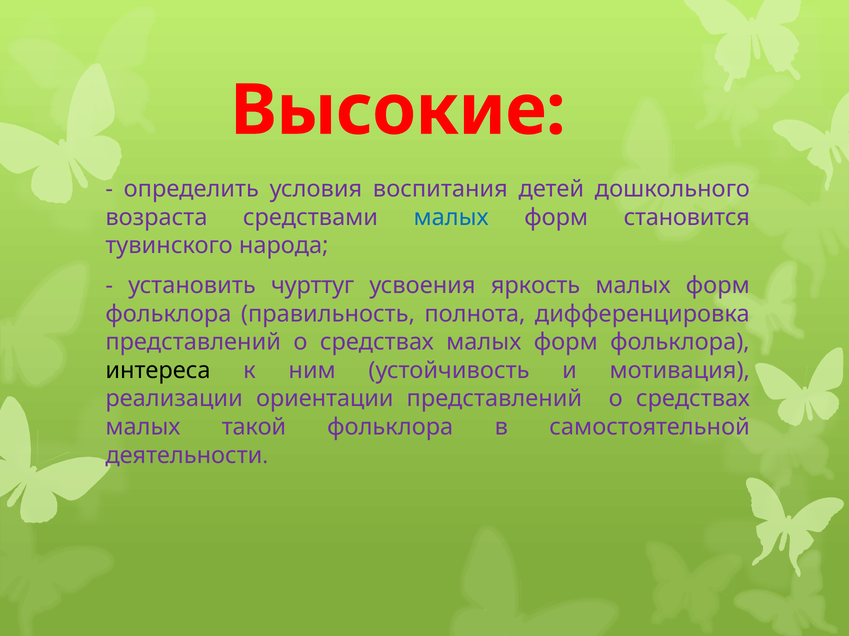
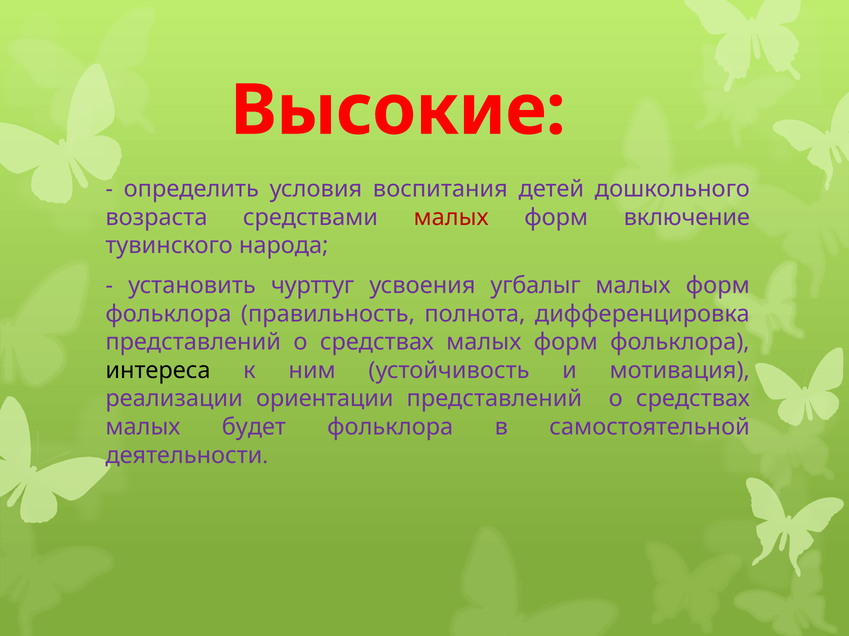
малых colour: blue -> red (451, 217)
становится: становится -> включение (687, 217)
яркость: яркость -> угбалыг (536, 286)
такой: такой -> будет (254, 427)
